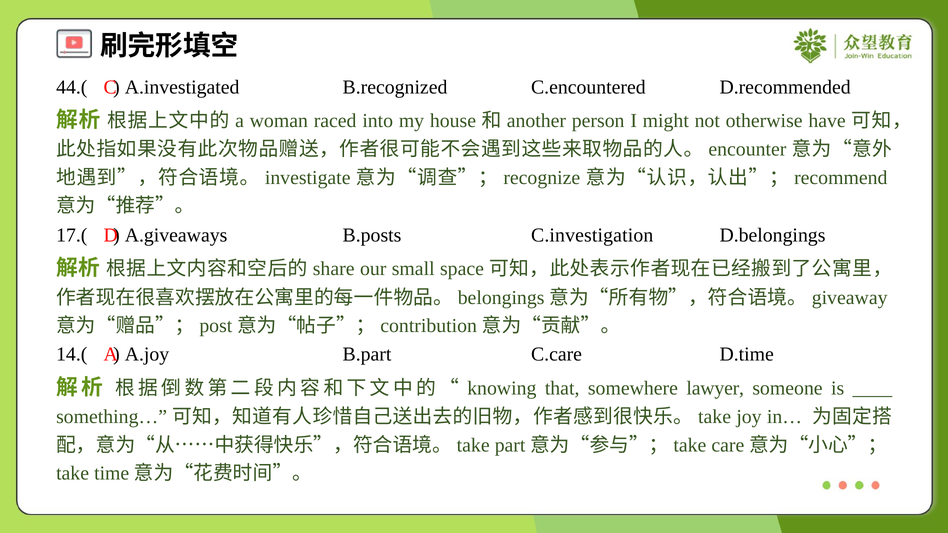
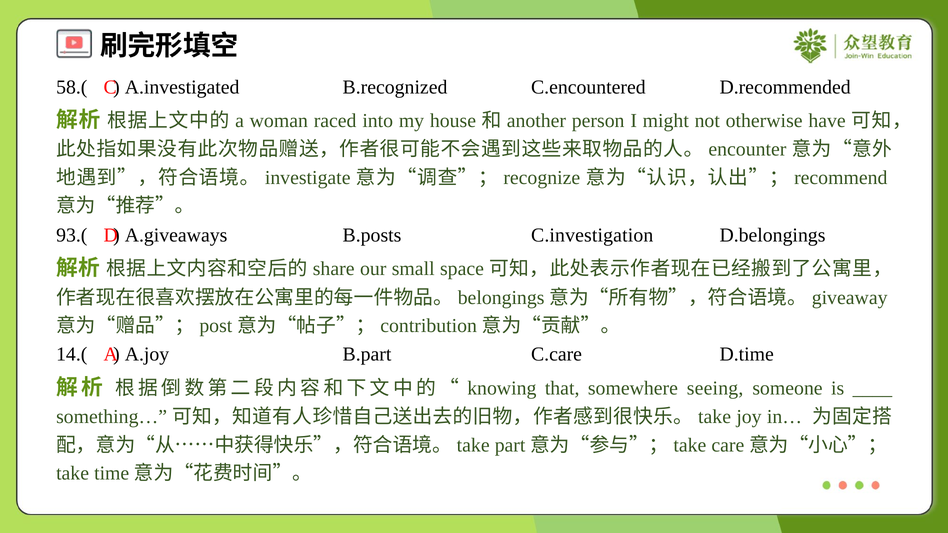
44.(: 44.( -> 58.( (72, 87)
17.(: 17.( -> 93.( (72, 235)
lawyer: lawyer -> seeing (715, 389)
